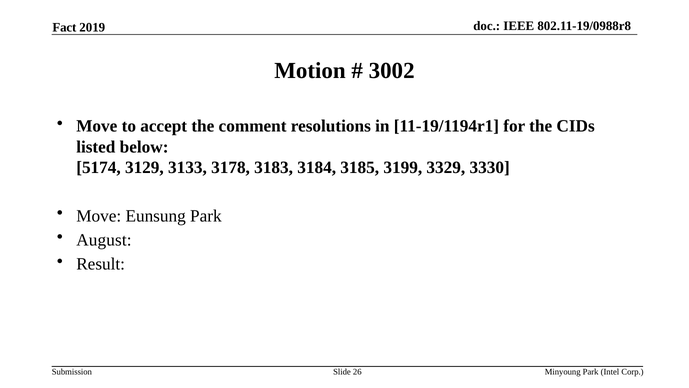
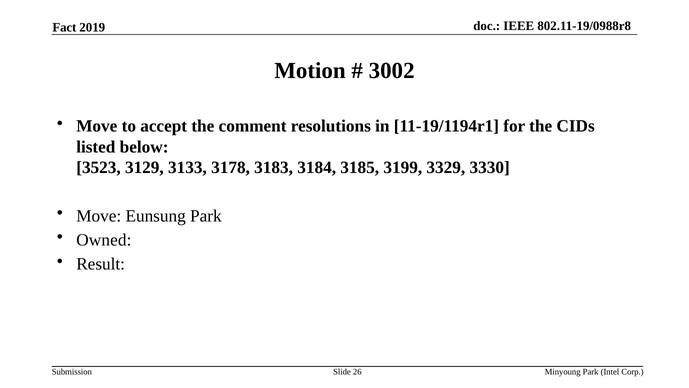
5174: 5174 -> 3523 (99, 167)
August: August -> Owned (104, 240)
